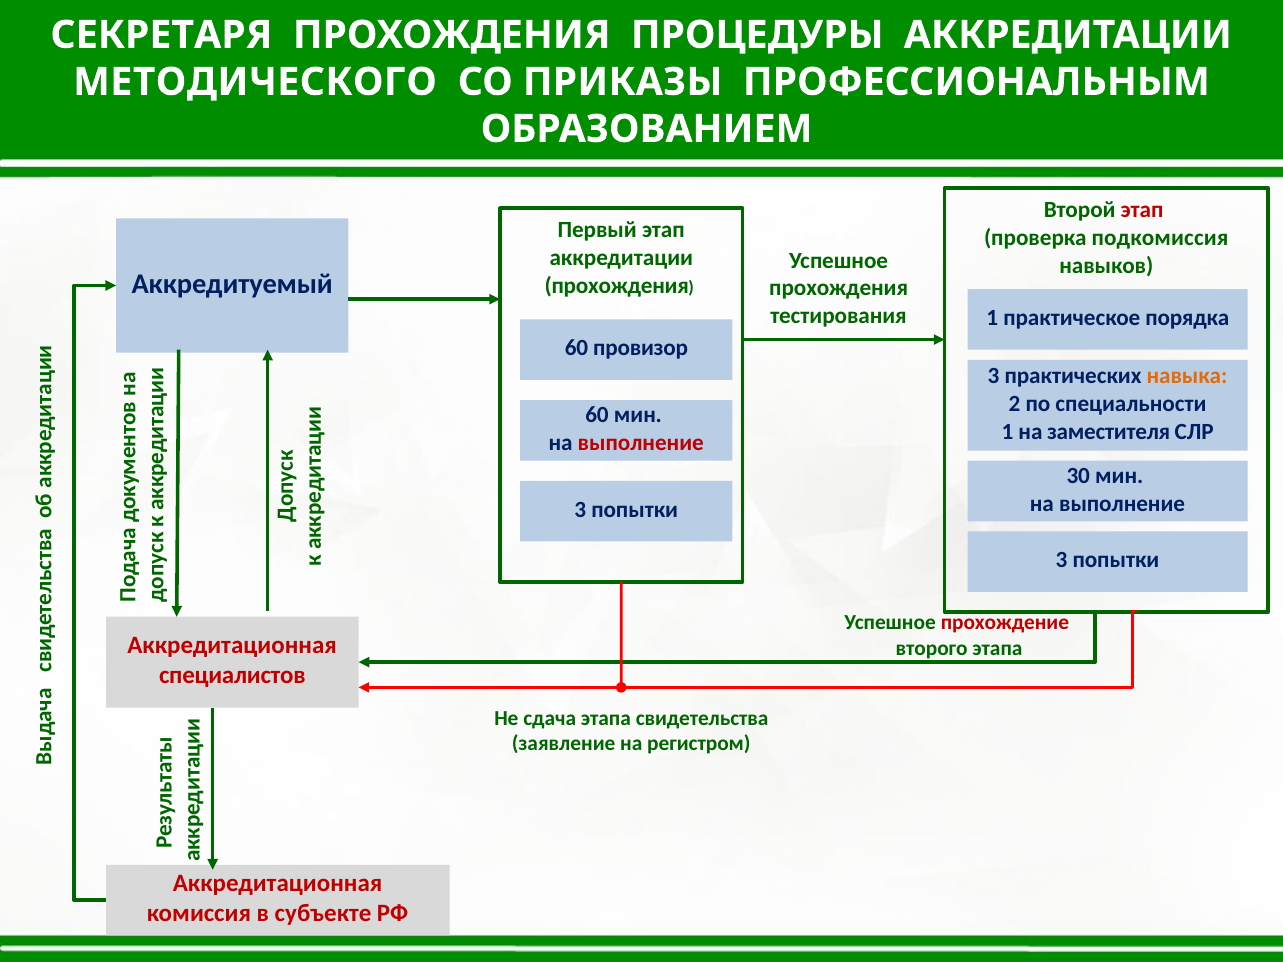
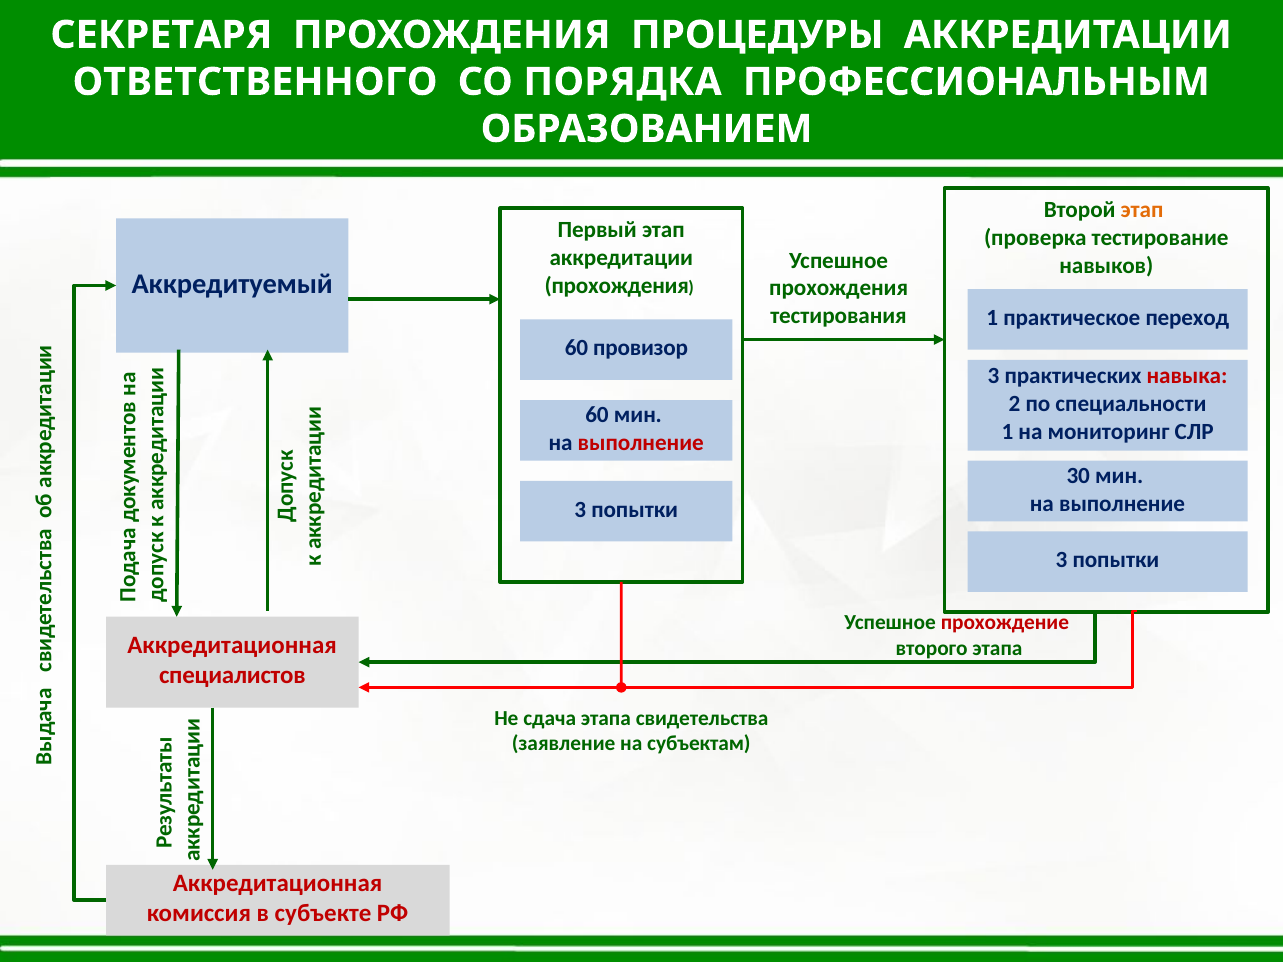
МЕТОДИЧЕСКОГО: МЕТОДИЧЕСКОГО -> ОТВЕТСТВЕННОГО (255, 82)
ПРИКАЗЫ: ПРИКАЗЫ -> ПОРЯДКА (622, 82)
этап colour: red -> orange (1142, 210)
подкомиссия: подкомиссия -> тестирование (1160, 238)
порядка: порядка -> переход (1187, 318)
навыка colour: orange -> red (1187, 376)
заместителя: заместителя -> мониторинг (1109, 432)
регистром: регистром -> субъектам (699, 744)
